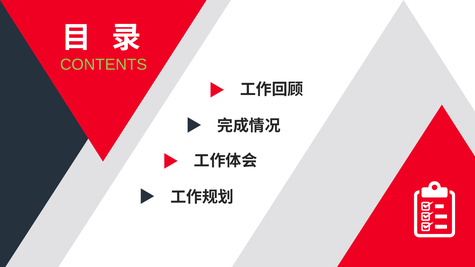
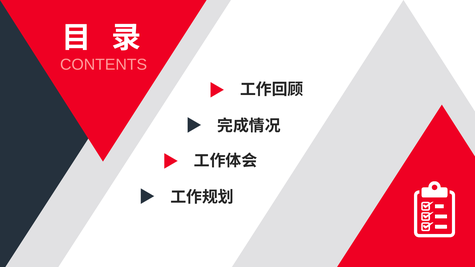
CONTENTS colour: light green -> pink (104, 65)
